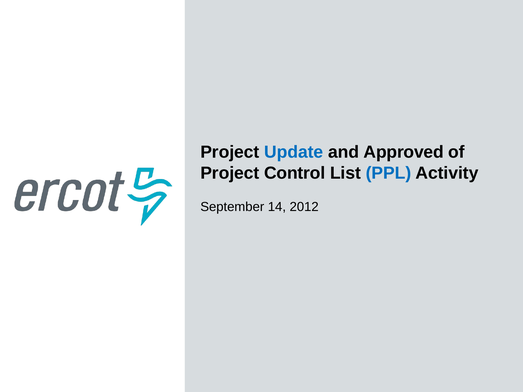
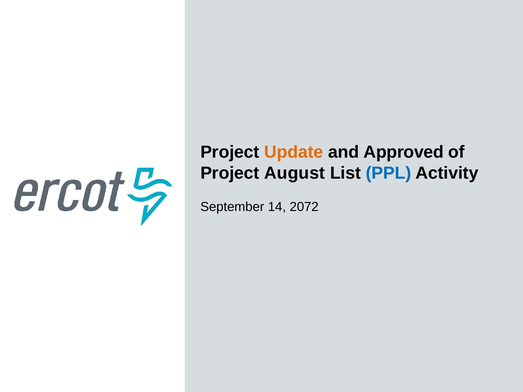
Update colour: blue -> orange (294, 152)
Control: Control -> August (295, 173)
2012: 2012 -> 2072 (304, 207)
